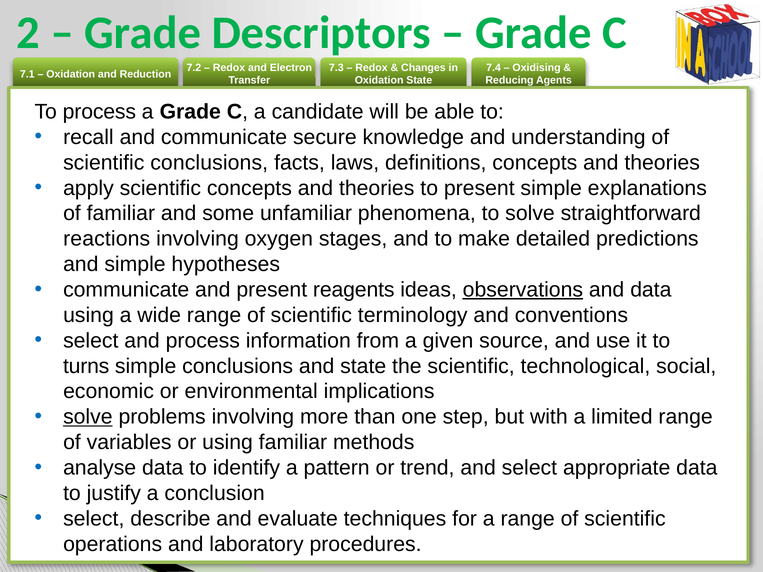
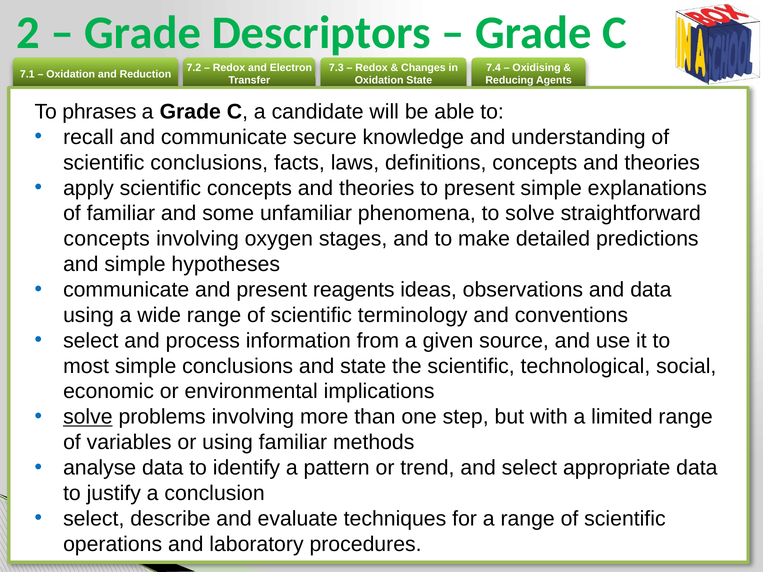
To process: process -> phrases (99, 112)
reactions: reactions -> concepts (107, 239)
observations underline: present -> none (523, 290)
turns: turns -> most (86, 366)
